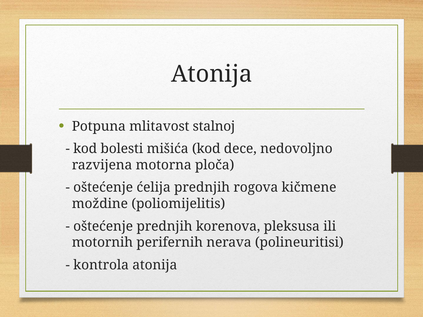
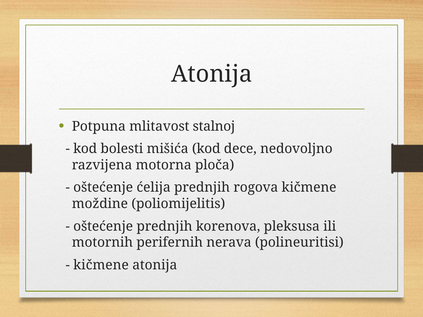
kontrola: kontrola -> kičmene (101, 265)
